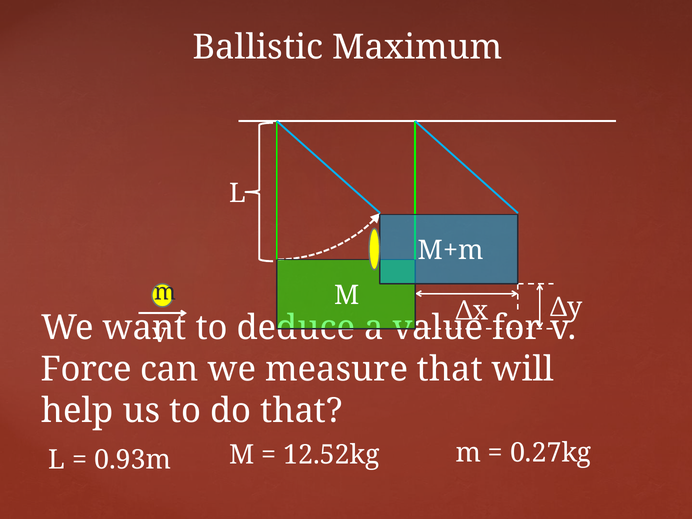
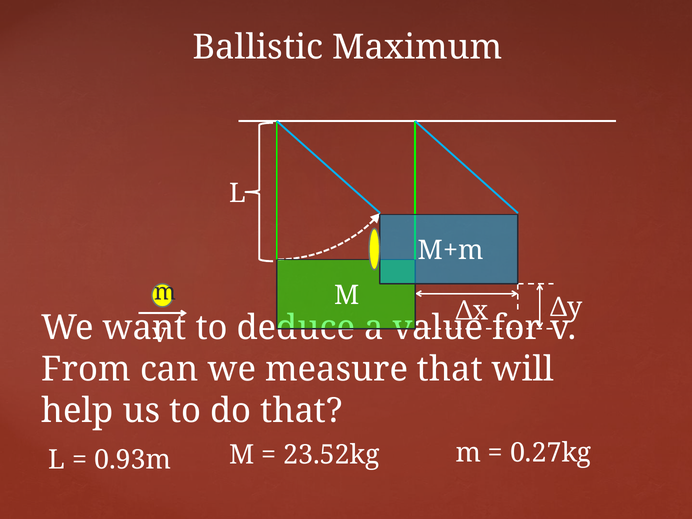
Force: Force -> From (86, 369)
12.52kg: 12.52kg -> 23.52kg (332, 455)
